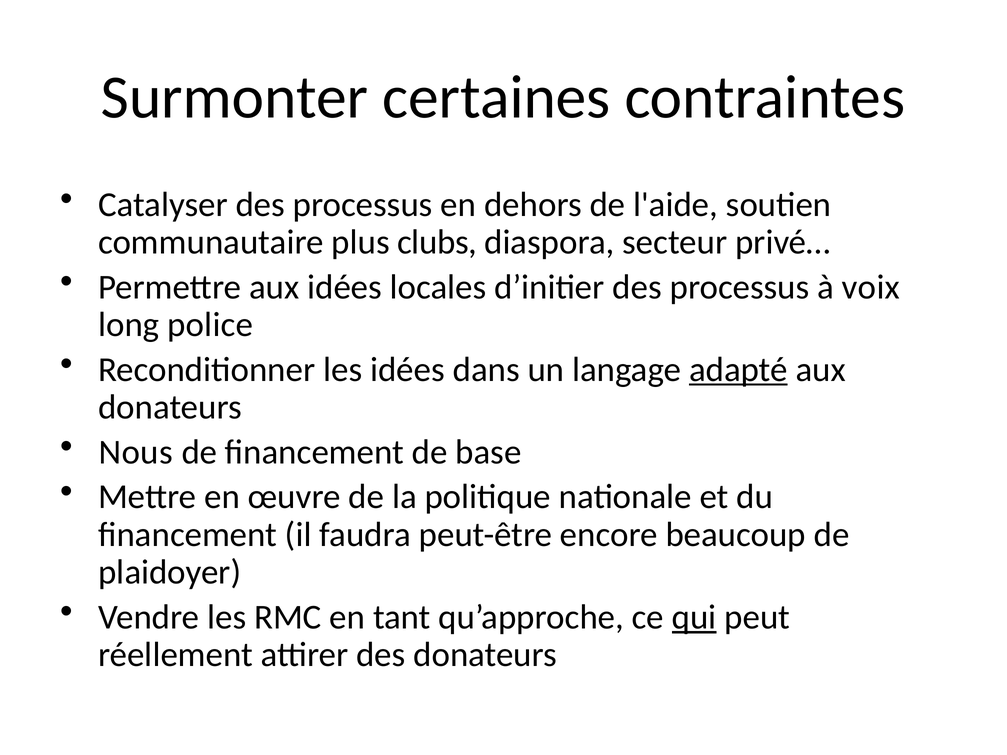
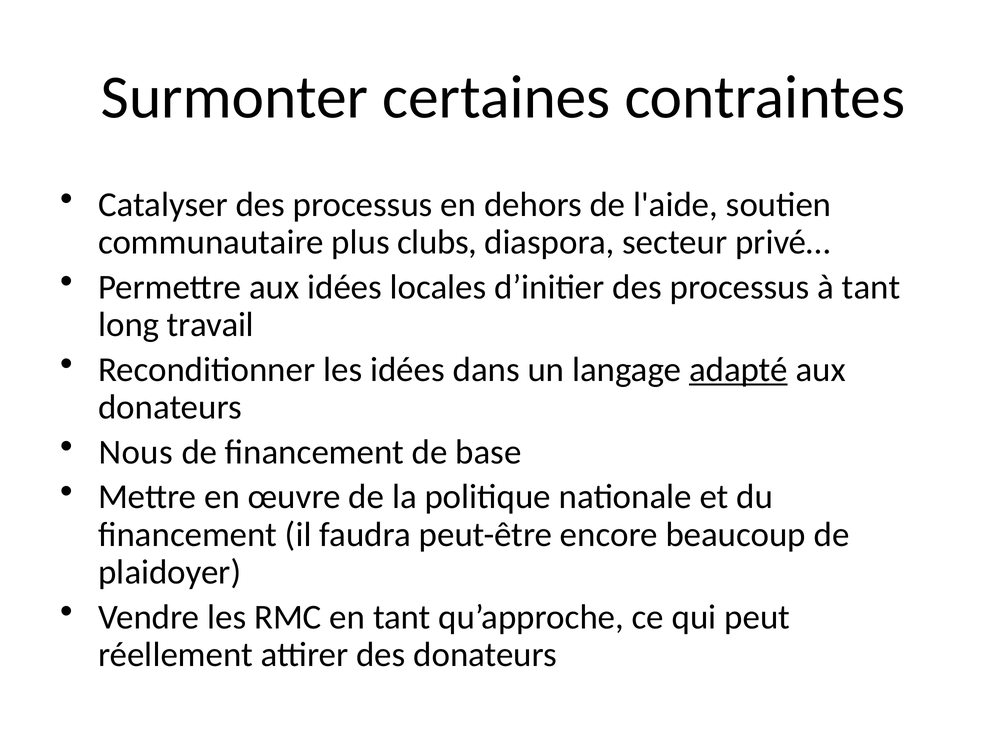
à voix: voix -> tant (871, 287)
police: police -> travail (210, 325)
qui underline: present -> none (694, 617)
